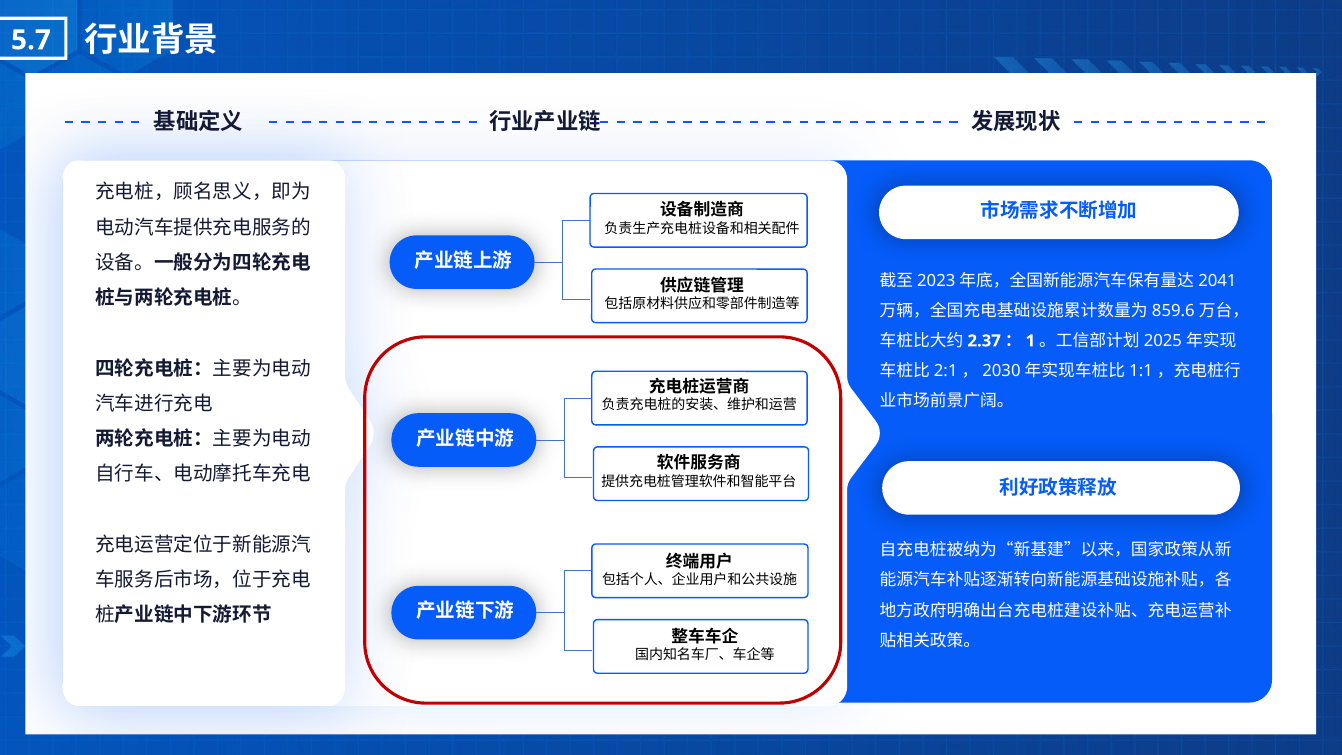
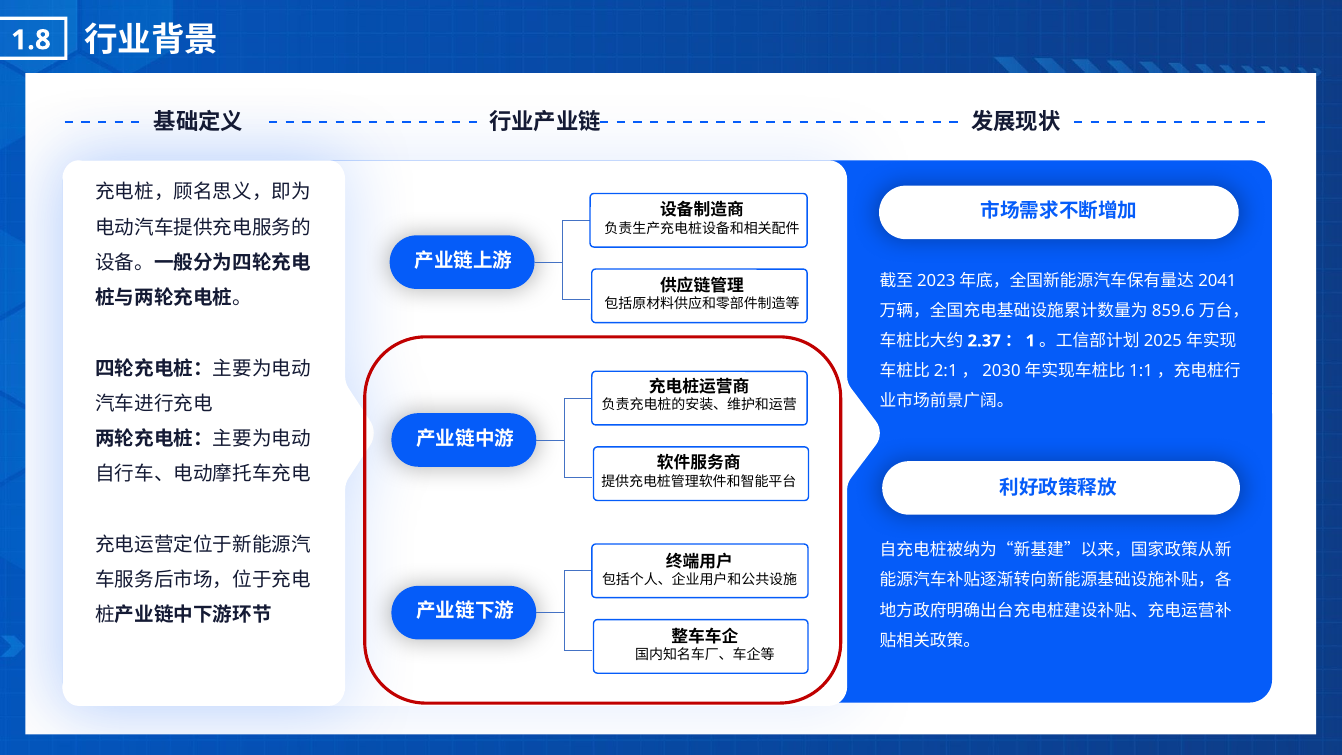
5.7: 5.7 -> 1.8 (31, 40)
